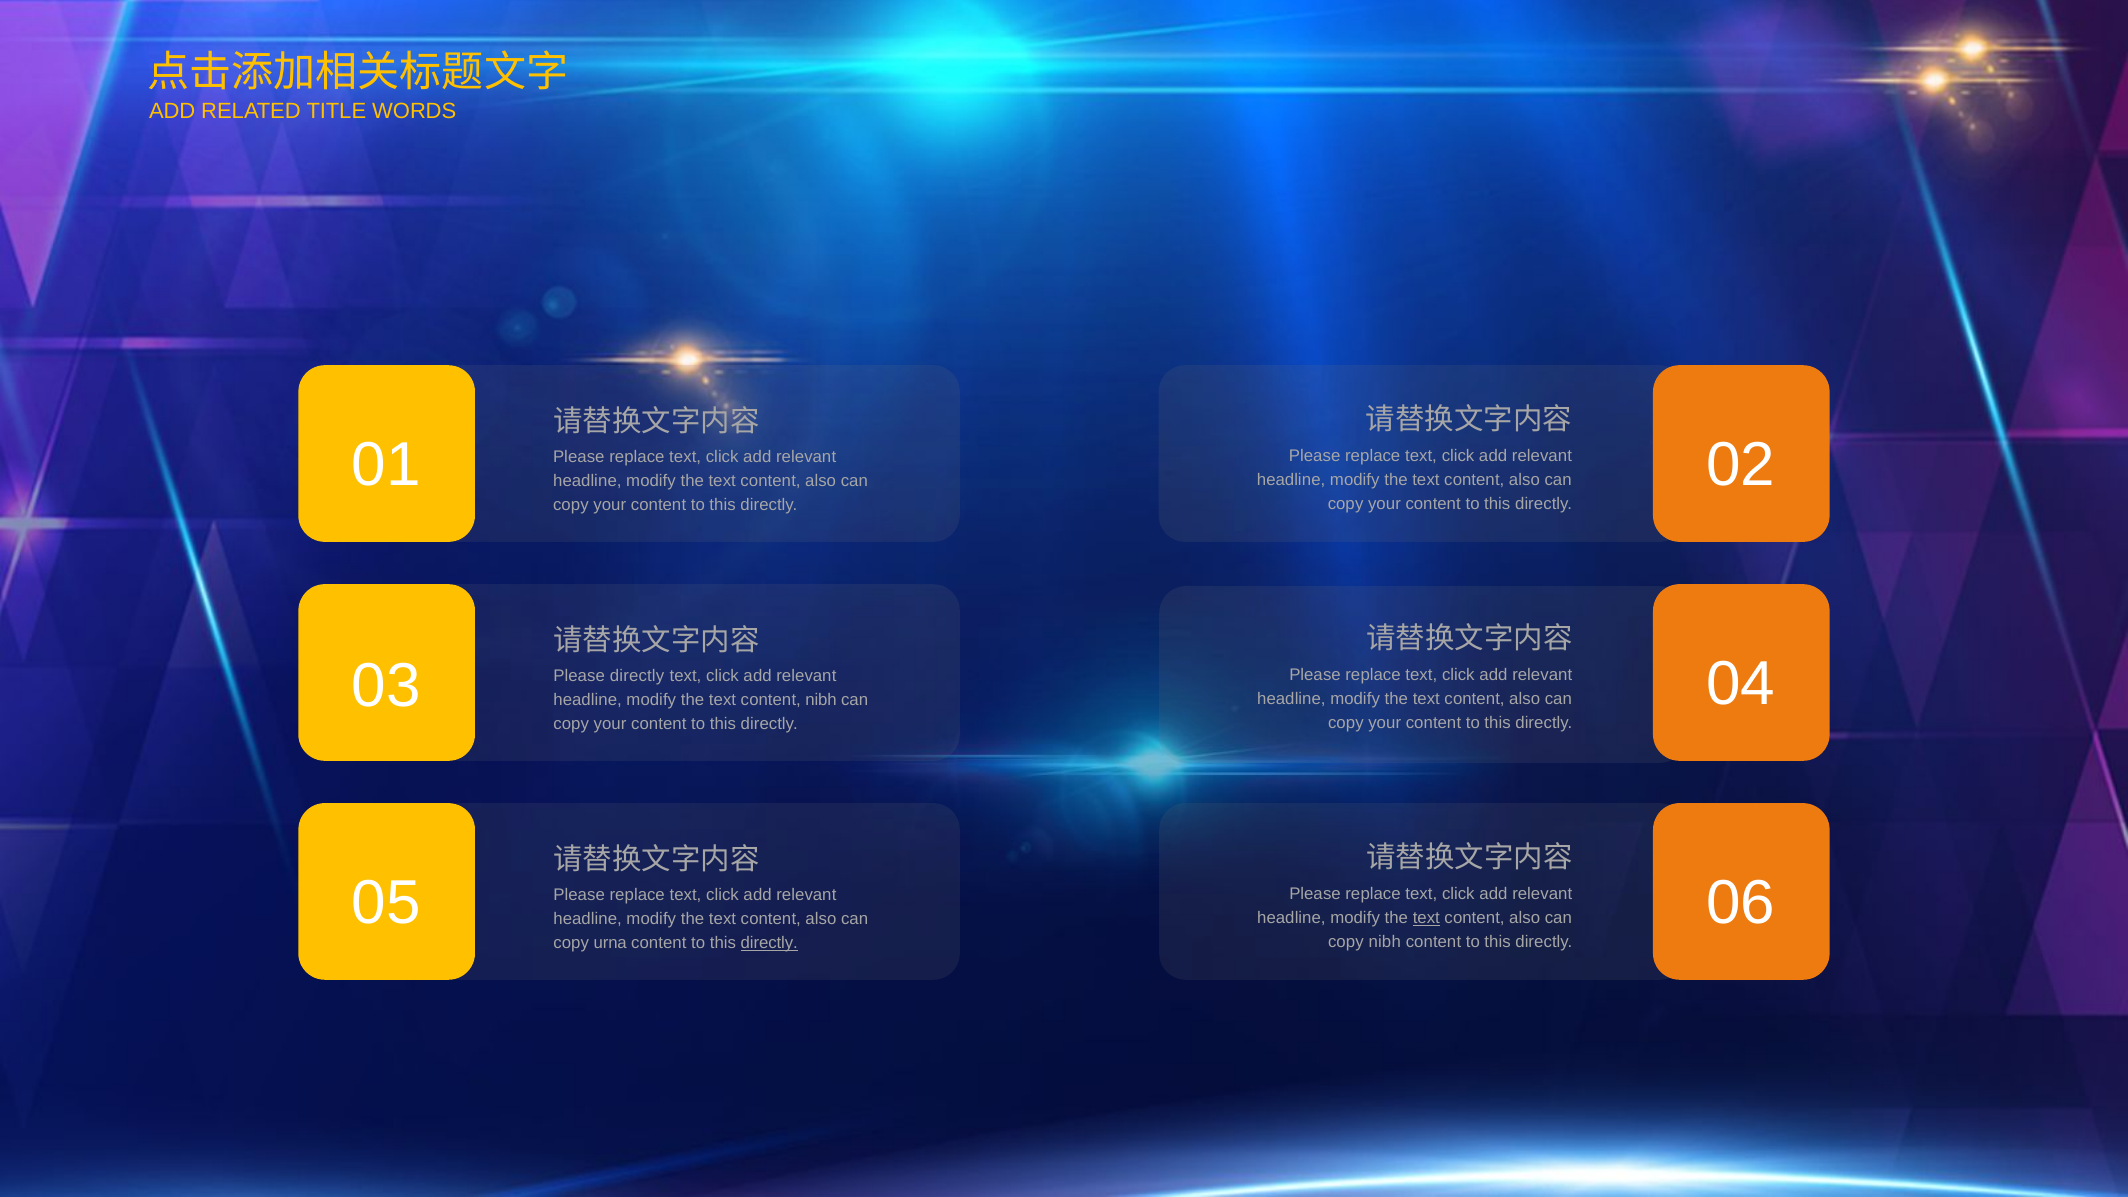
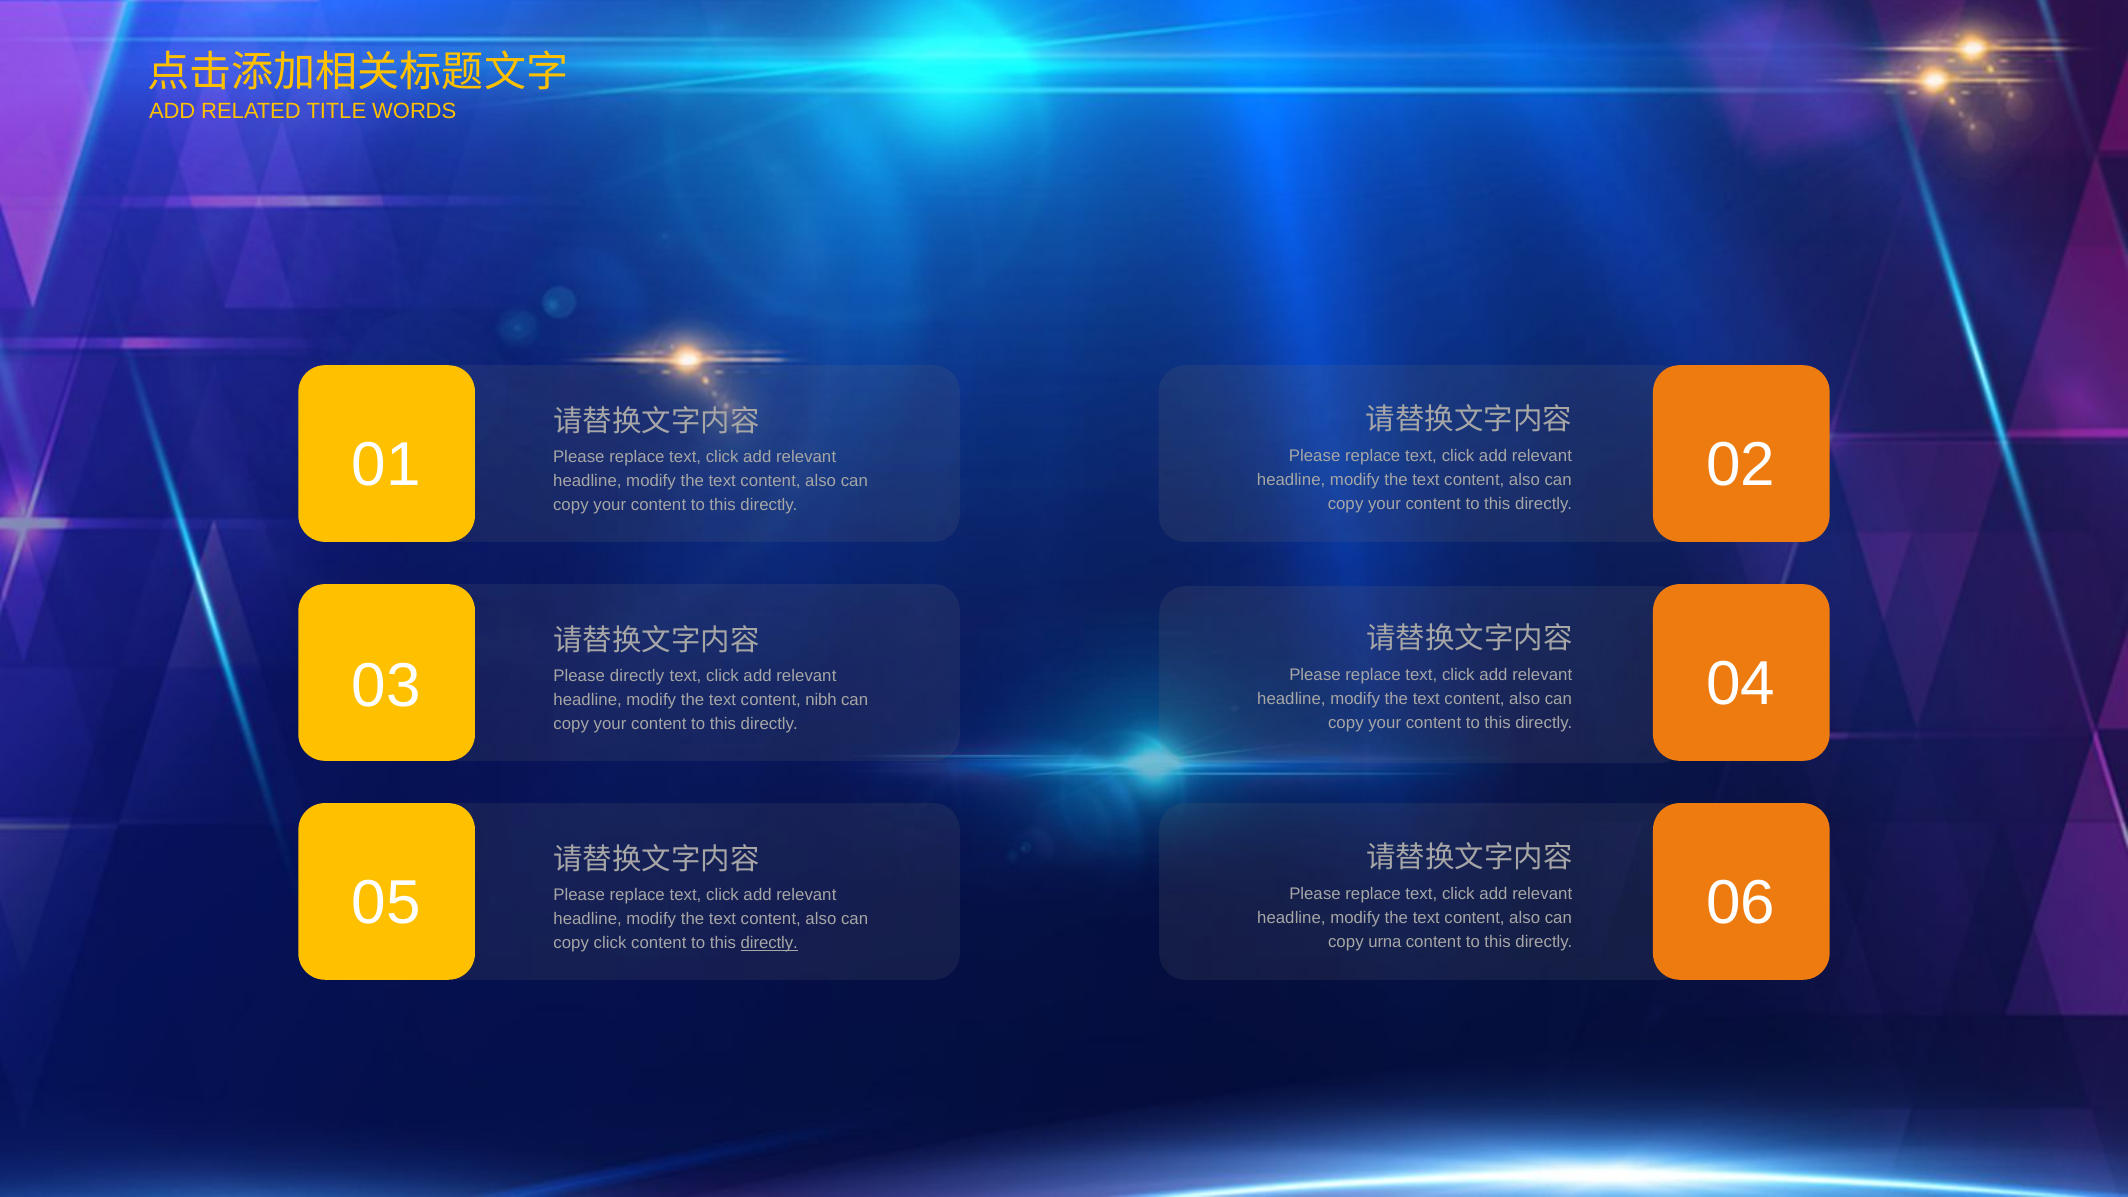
text underline: present -> none (1426, 918)
copy nibh: nibh -> urna (1385, 942)
copy urna: urna -> click (610, 943)
